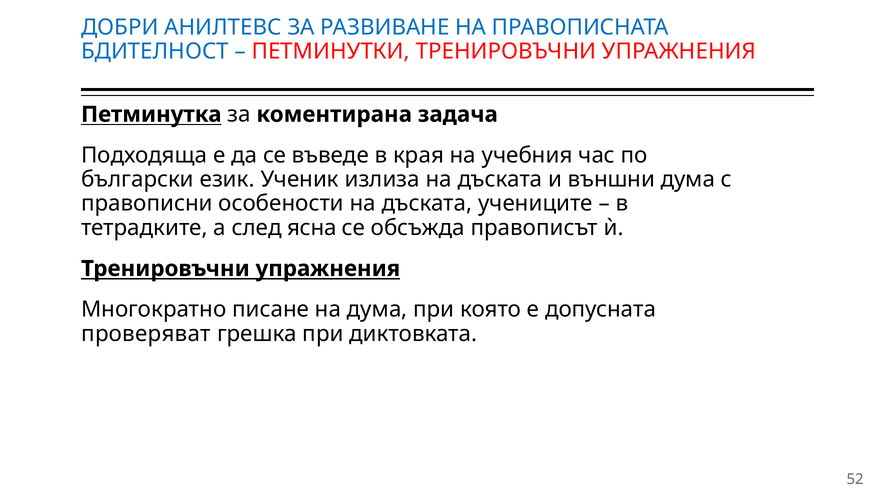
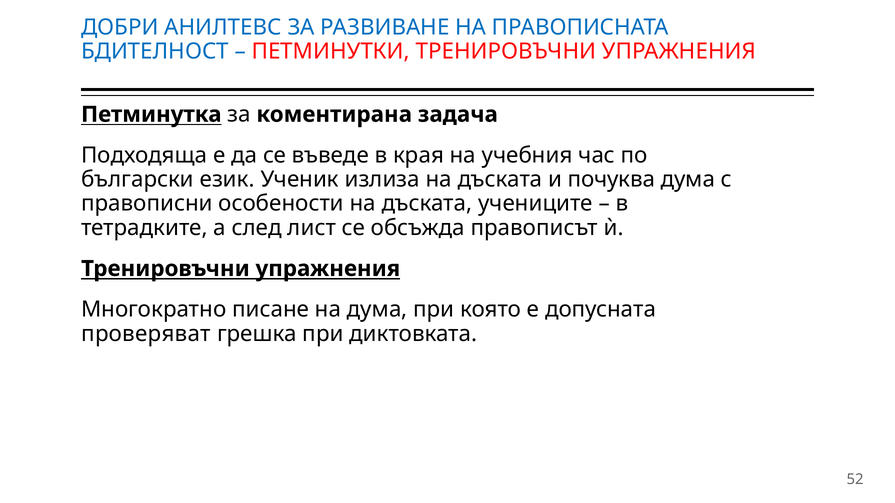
външни: външни -> почуква (611, 180)
ясна: ясна -> лист (312, 228)
